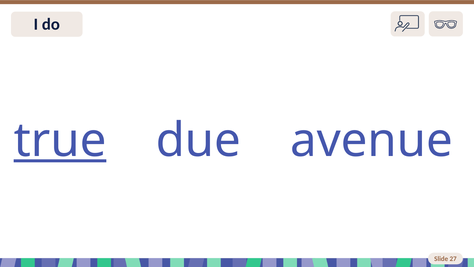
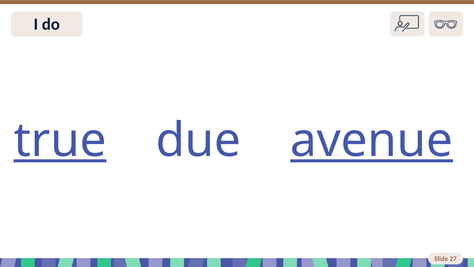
avenue underline: none -> present (372, 140)
